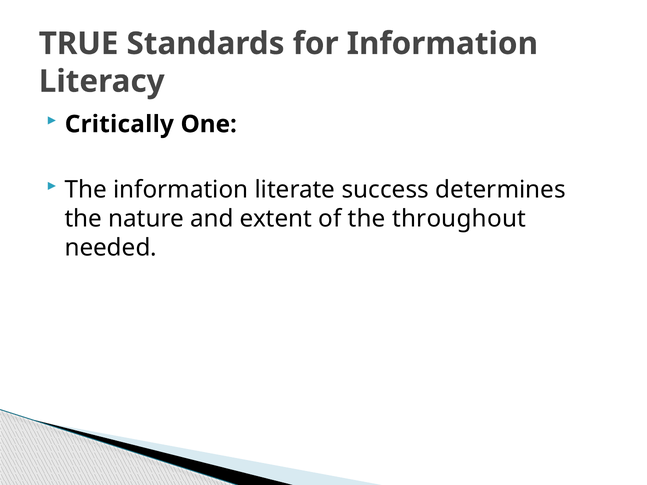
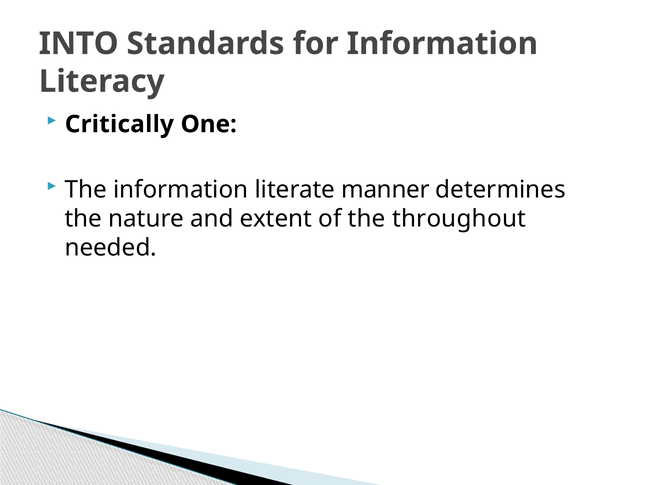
TRUE: TRUE -> INTO (79, 44)
success: success -> manner (385, 190)
